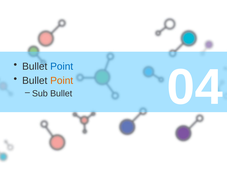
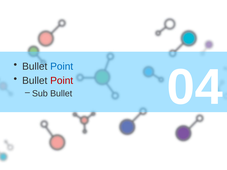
Point colour: orange -> red (62, 81)
